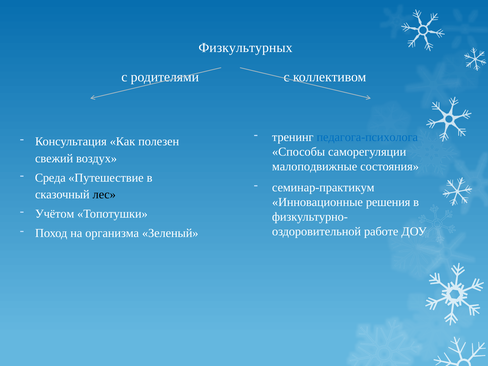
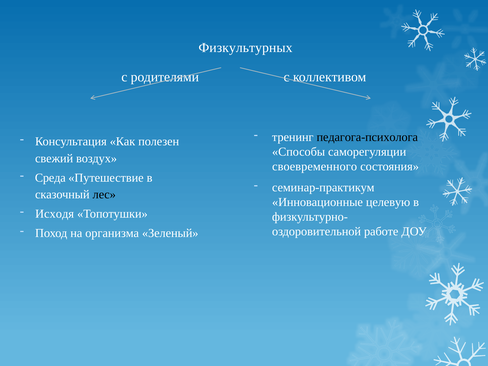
педагога-психолога colour: blue -> black (367, 137)
малоподвижные: малоподвижные -> своевременного (315, 166)
решения: решения -> целевую (388, 202)
Учётом: Учётом -> Исходя (55, 214)
